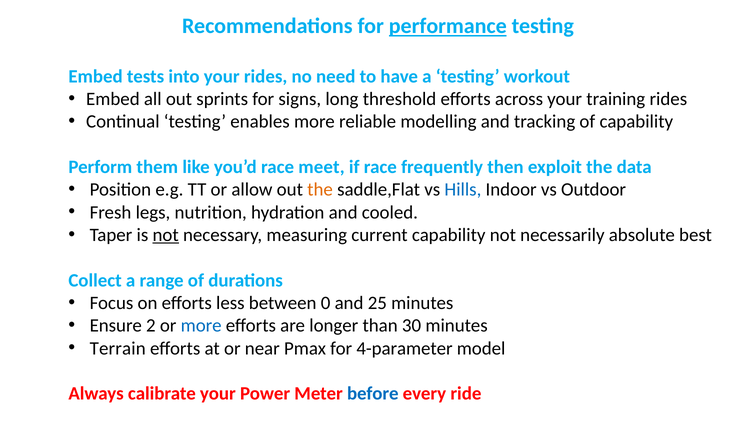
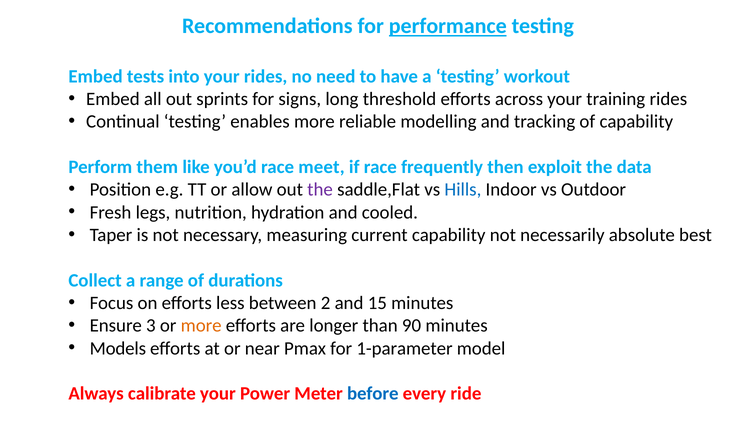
the colour: orange -> purple (320, 190)
not underline: present -> none (166, 235)
0: 0 -> 2 (326, 303)
25: 25 -> 15 (377, 303)
2: 2 -> 3 (151, 326)
more colour: blue -> orange (201, 326)
30: 30 -> 90 (412, 326)
Terrain: Terrain -> Models (118, 348)
4-parameter: 4-parameter -> 1-parameter (404, 348)
